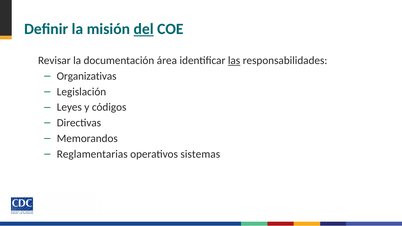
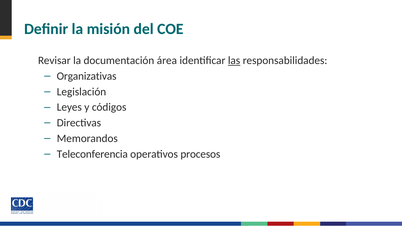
del underline: present -> none (144, 29)
Reglamentarias: Reglamentarias -> Teleconferencia (92, 154)
sistemas: sistemas -> procesos (200, 154)
